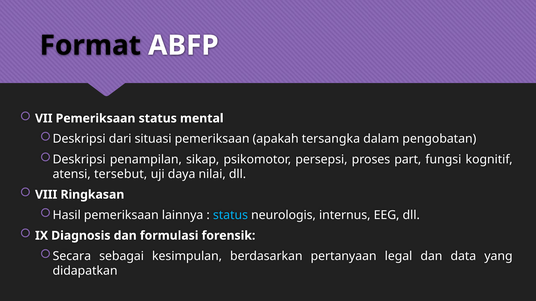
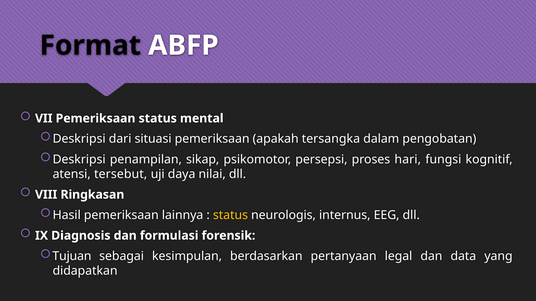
part: part -> hari (408, 160)
status colour: light blue -> yellow (230, 215)
Secara: Secara -> Tujuan (72, 256)
